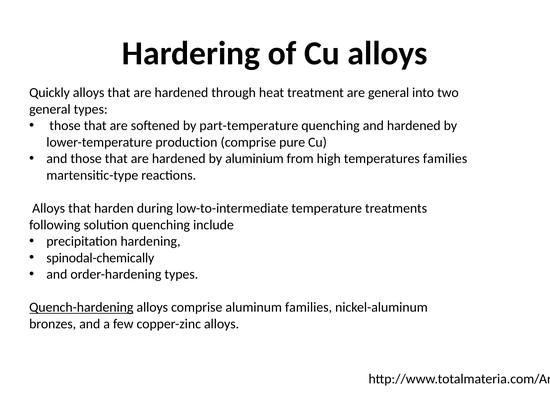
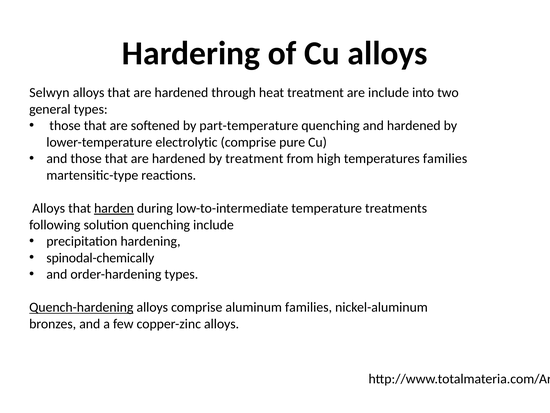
Quickly: Quickly -> Selwyn (49, 93)
are general: general -> include (389, 93)
production: production -> electrolytic (186, 142)
by aluminium: aluminium -> treatment (254, 159)
harden underline: none -> present (114, 208)
